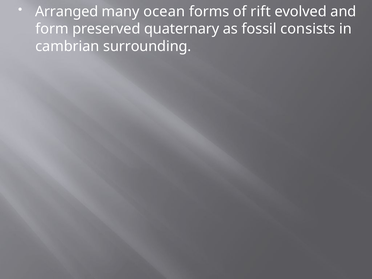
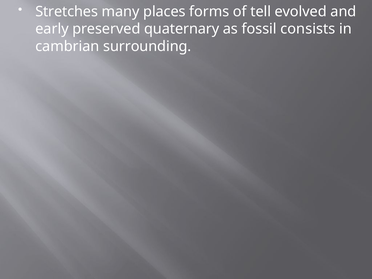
Arranged: Arranged -> Stretches (67, 12)
ocean: ocean -> places (164, 12)
rift: rift -> tell (261, 12)
form: form -> early (52, 29)
